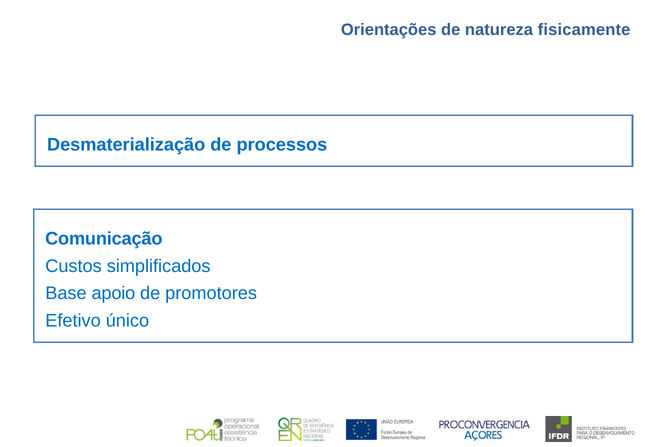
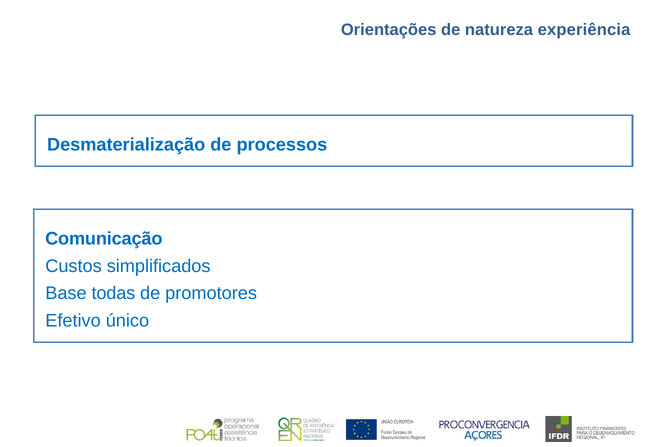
fisicamente: fisicamente -> experiência (584, 30)
apoio: apoio -> todas (113, 293)
